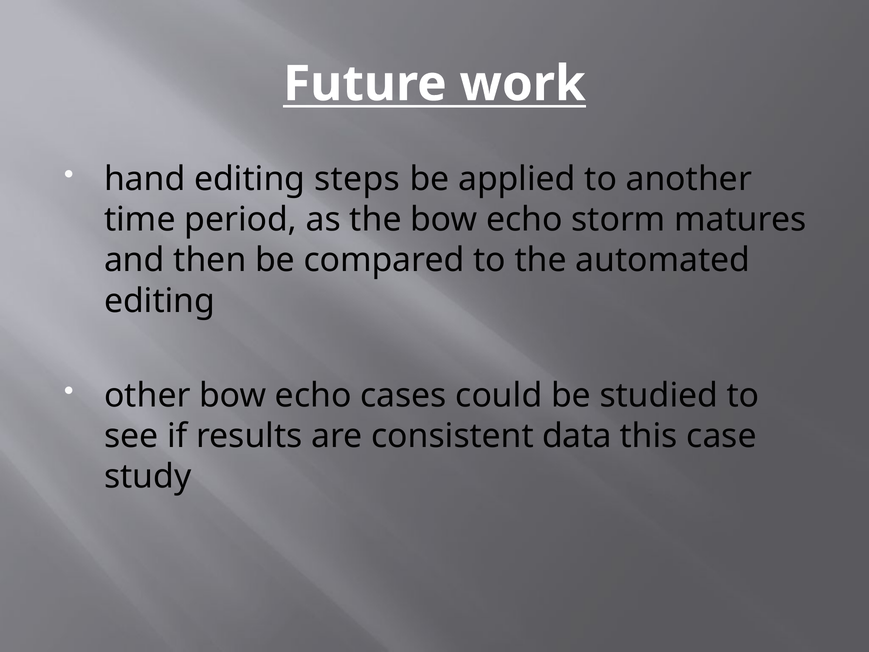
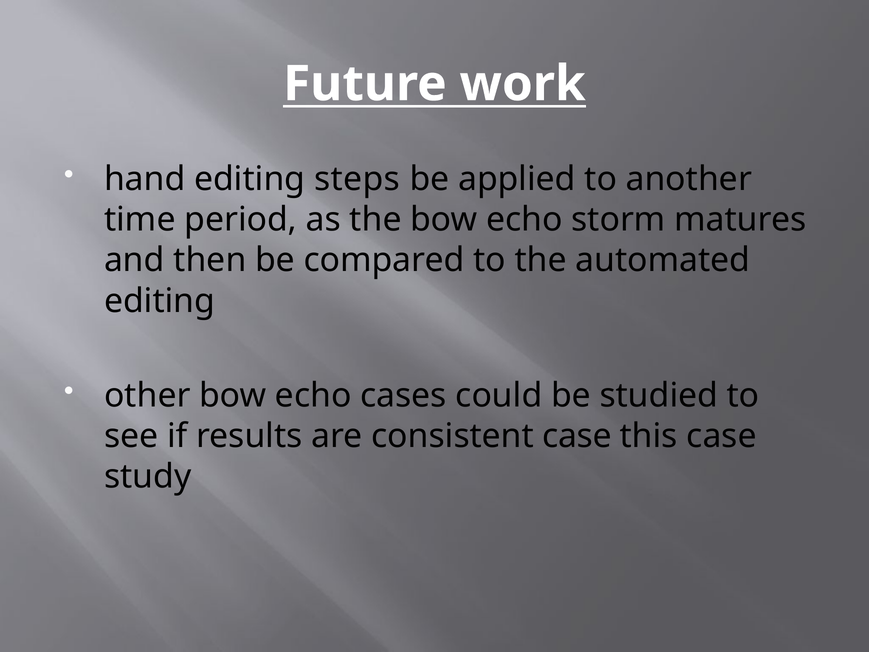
consistent data: data -> case (577, 436)
